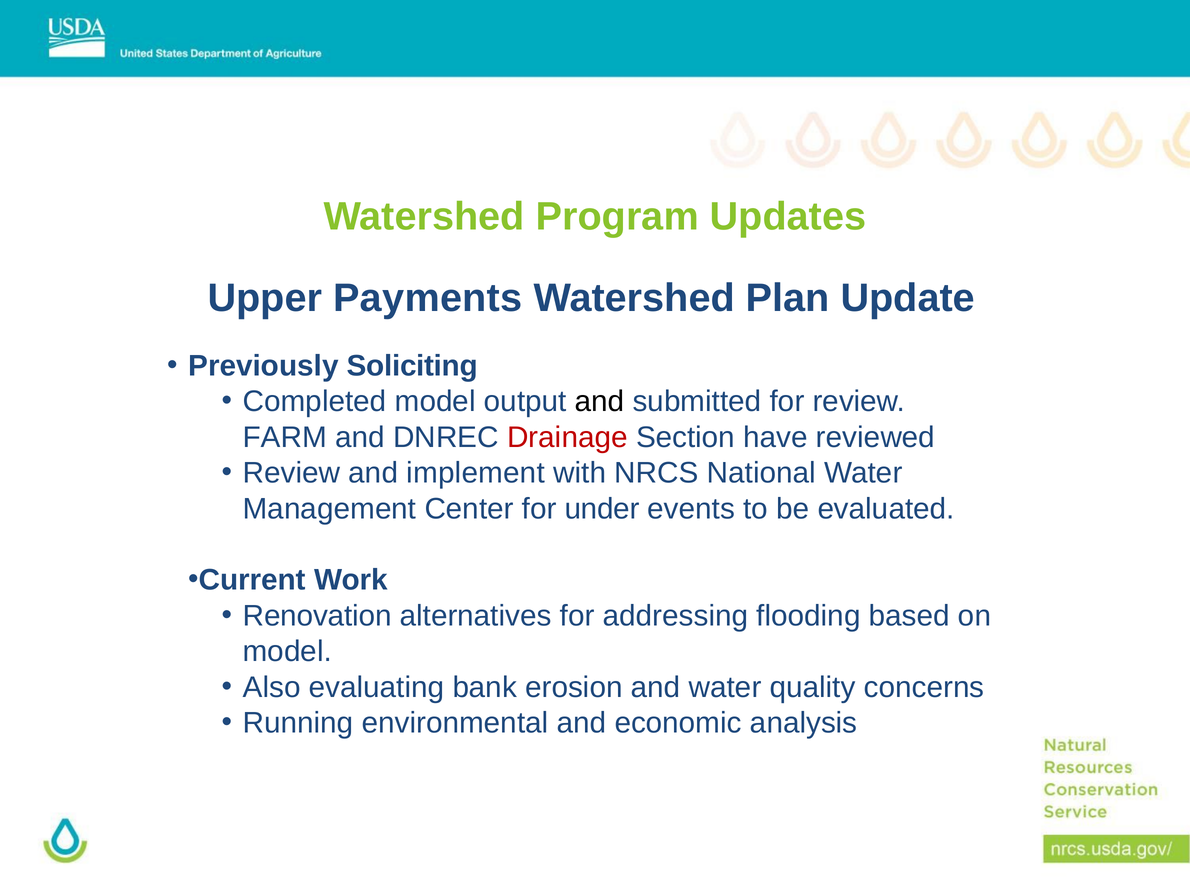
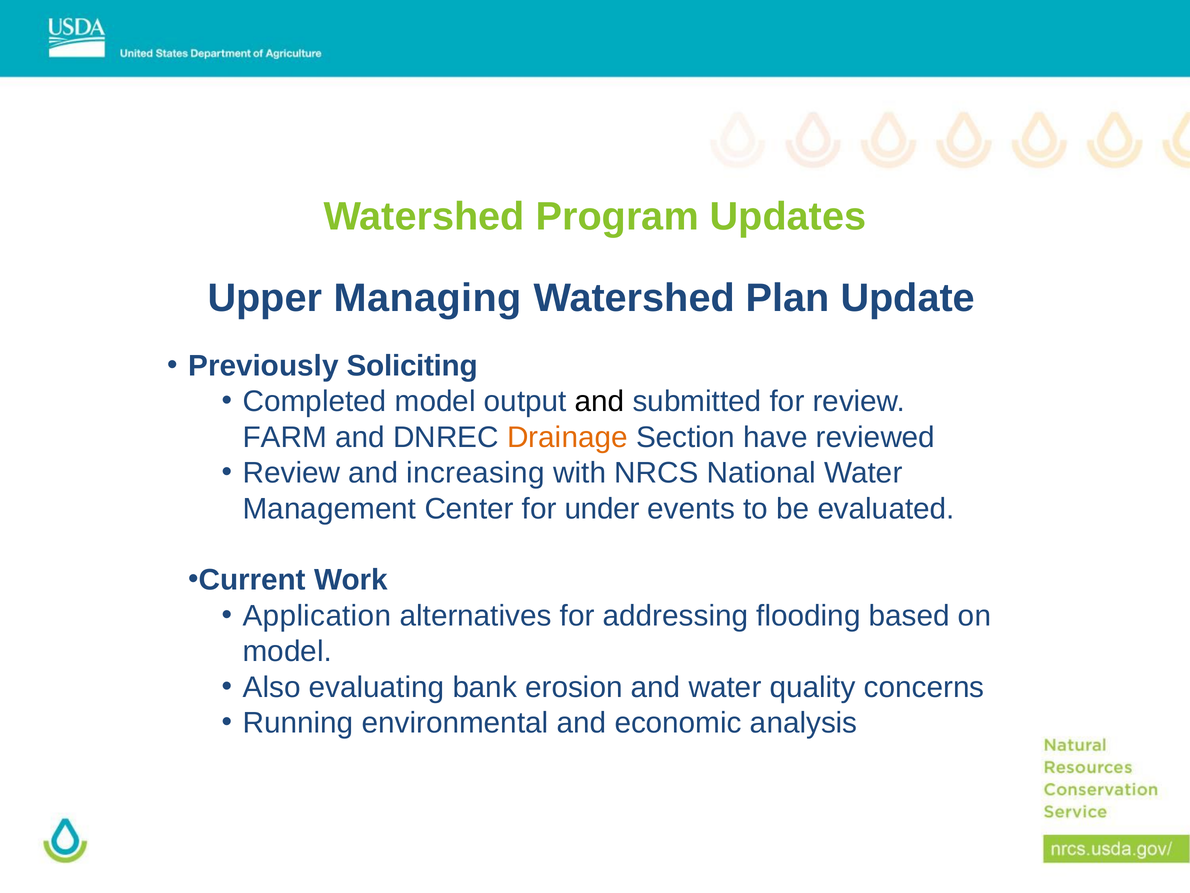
Payments: Payments -> Managing (428, 298)
Drainage colour: red -> orange (567, 437)
implement: implement -> increasing (476, 473)
Renovation: Renovation -> Application (317, 616)
